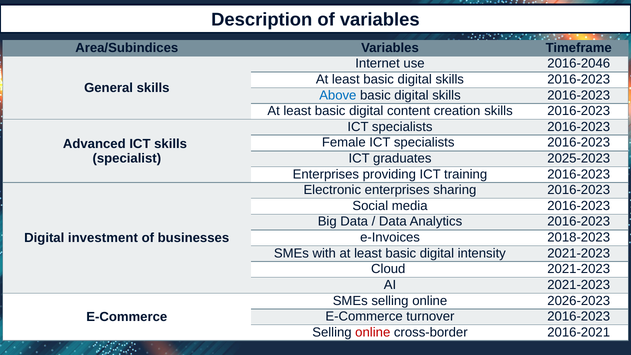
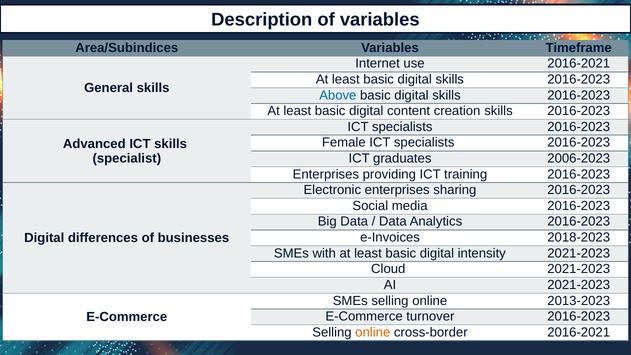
use 2016-2046: 2016-2046 -> 2016-2021 (579, 64)
2025-2023: 2025-2023 -> 2006-2023 (579, 158)
investment: investment -> differences (103, 238)
2026-2023: 2026-2023 -> 2013-2023 (579, 301)
online colour: red -> orange (373, 332)
